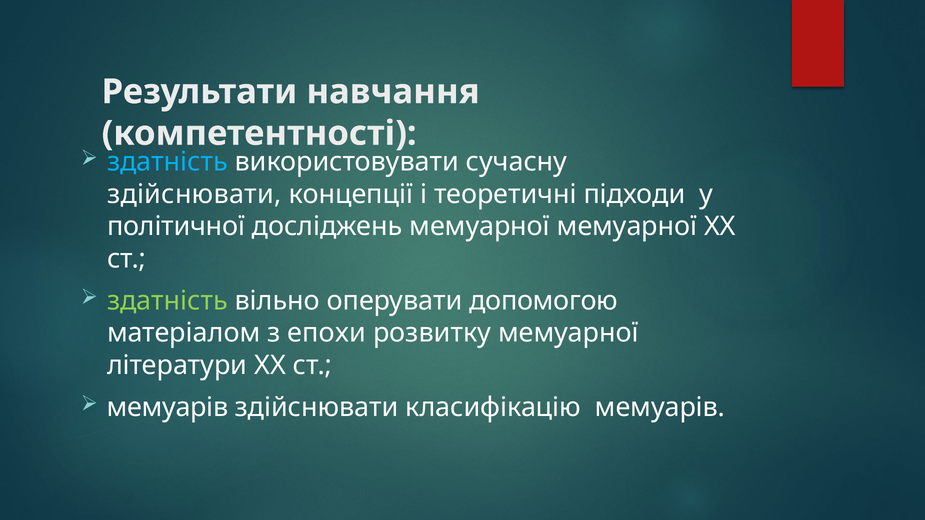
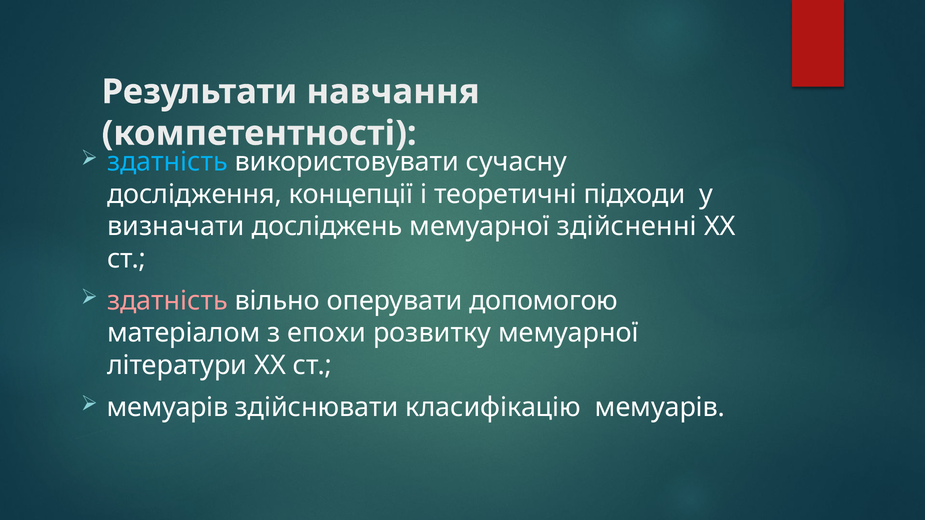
здійснювати: здійснювати -> дослідження (194, 194)
політичної: політичної -> визначати (176, 227)
мемуарної мемуарної: мемуарної -> здійсненні (627, 227)
здатність colour: light green -> pink (167, 301)
